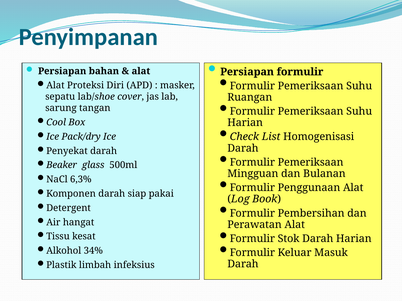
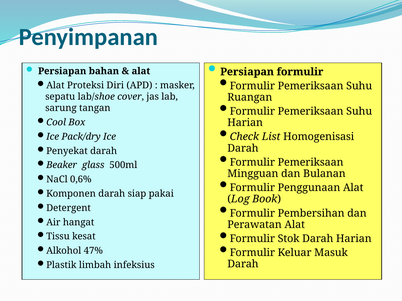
6,3%: 6,3% -> 0,6% (81, 180)
34%: 34% -> 47% (93, 251)
